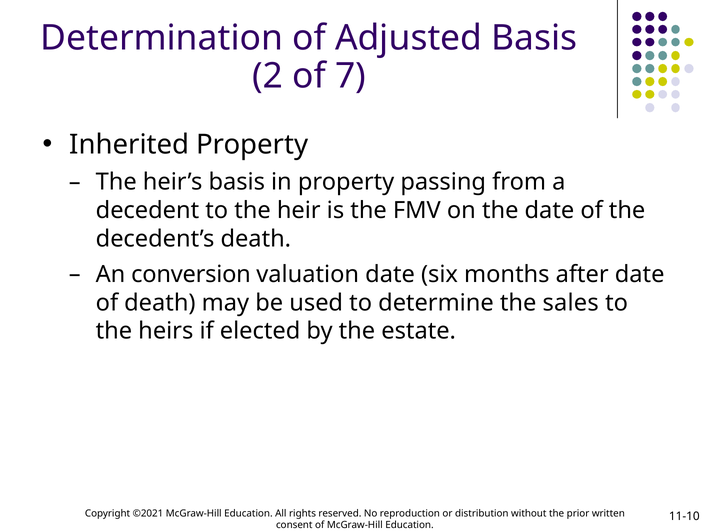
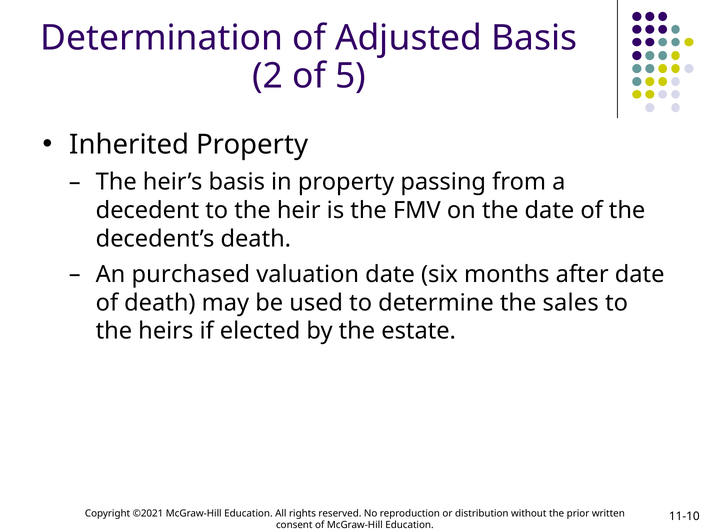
7: 7 -> 5 (350, 76)
conversion: conversion -> purchased (191, 274)
